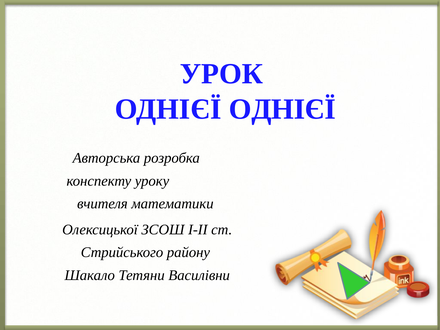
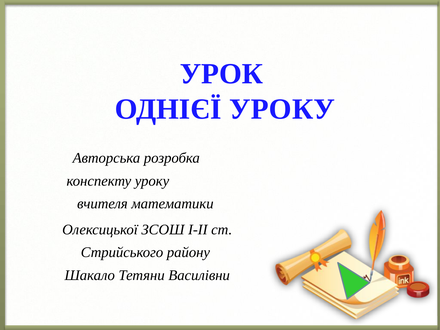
ОДНІЄЇ ОДНІЄЇ: ОДНІЄЇ -> УРОКУ (282, 109)
